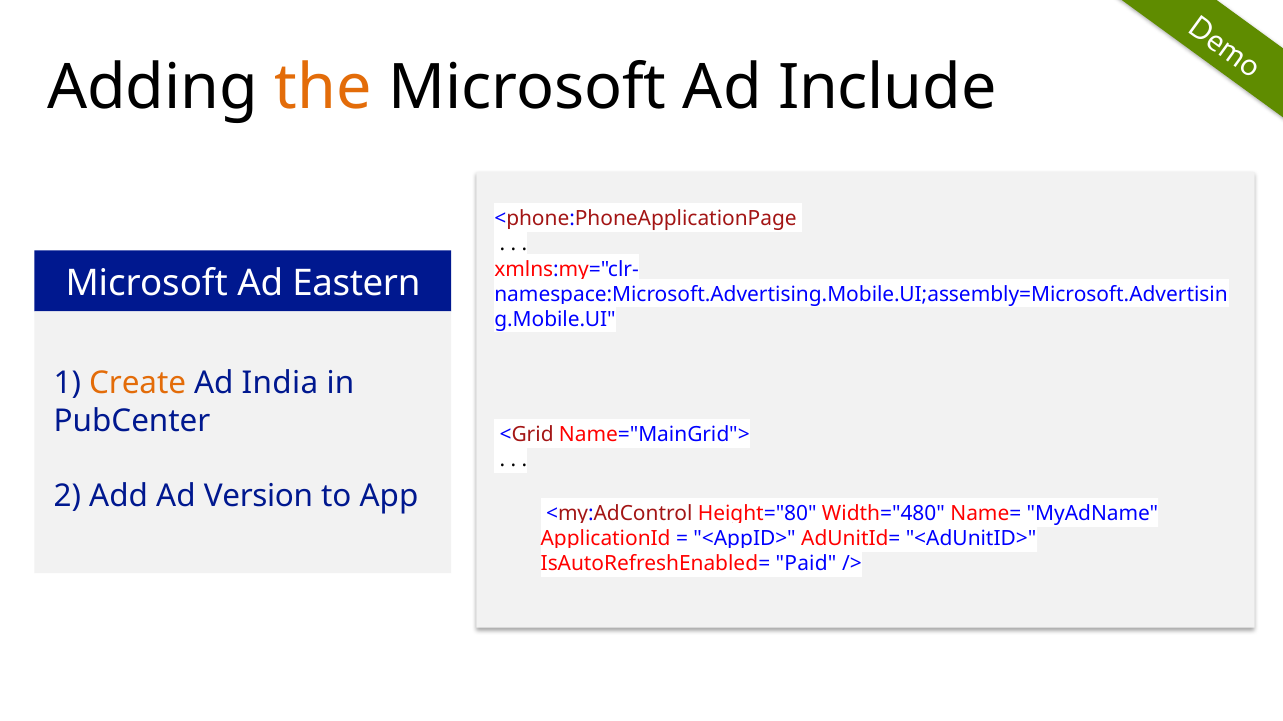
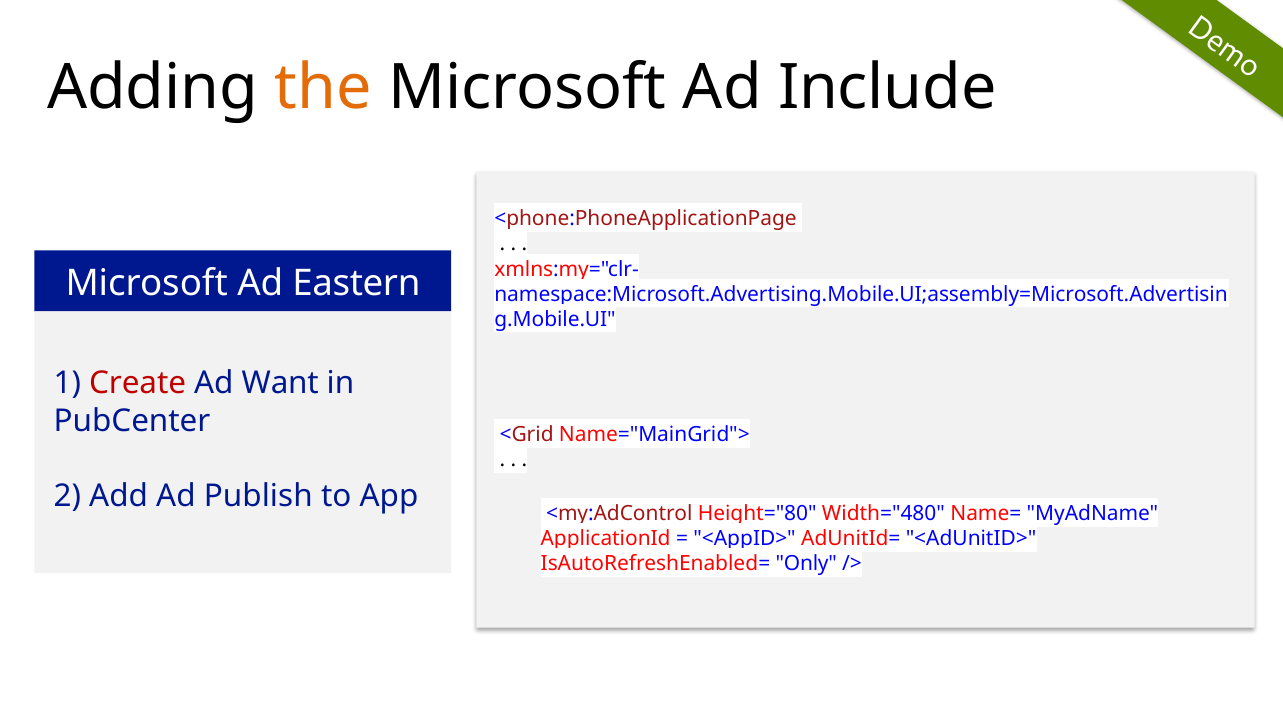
Create colour: orange -> red (138, 383)
India: India -> Want (280, 383)
Version: Version -> Publish (258, 496)
Paid: Paid -> Only (806, 564)
